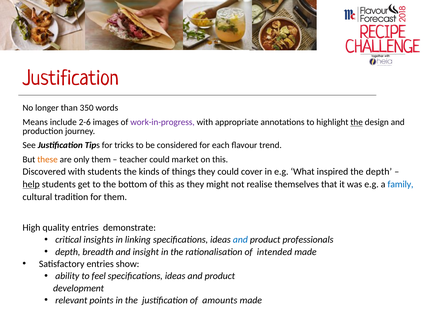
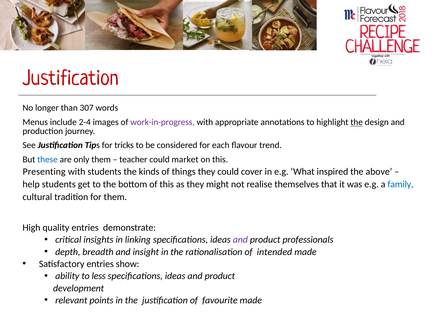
350: 350 -> 307 (87, 108)
Means: Means -> Menus (35, 122)
2-6: 2-6 -> 2-4 (85, 122)
these colour: orange -> blue (47, 160)
Discovered: Discovered -> Presenting (44, 172)
the depth: depth -> above (379, 172)
help underline: present -> none (31, 184)
and colour: blue -> purple (240, 240)
feel: feel -> less (99, 276)
amounts: amounts -> favourite (220, 300)
